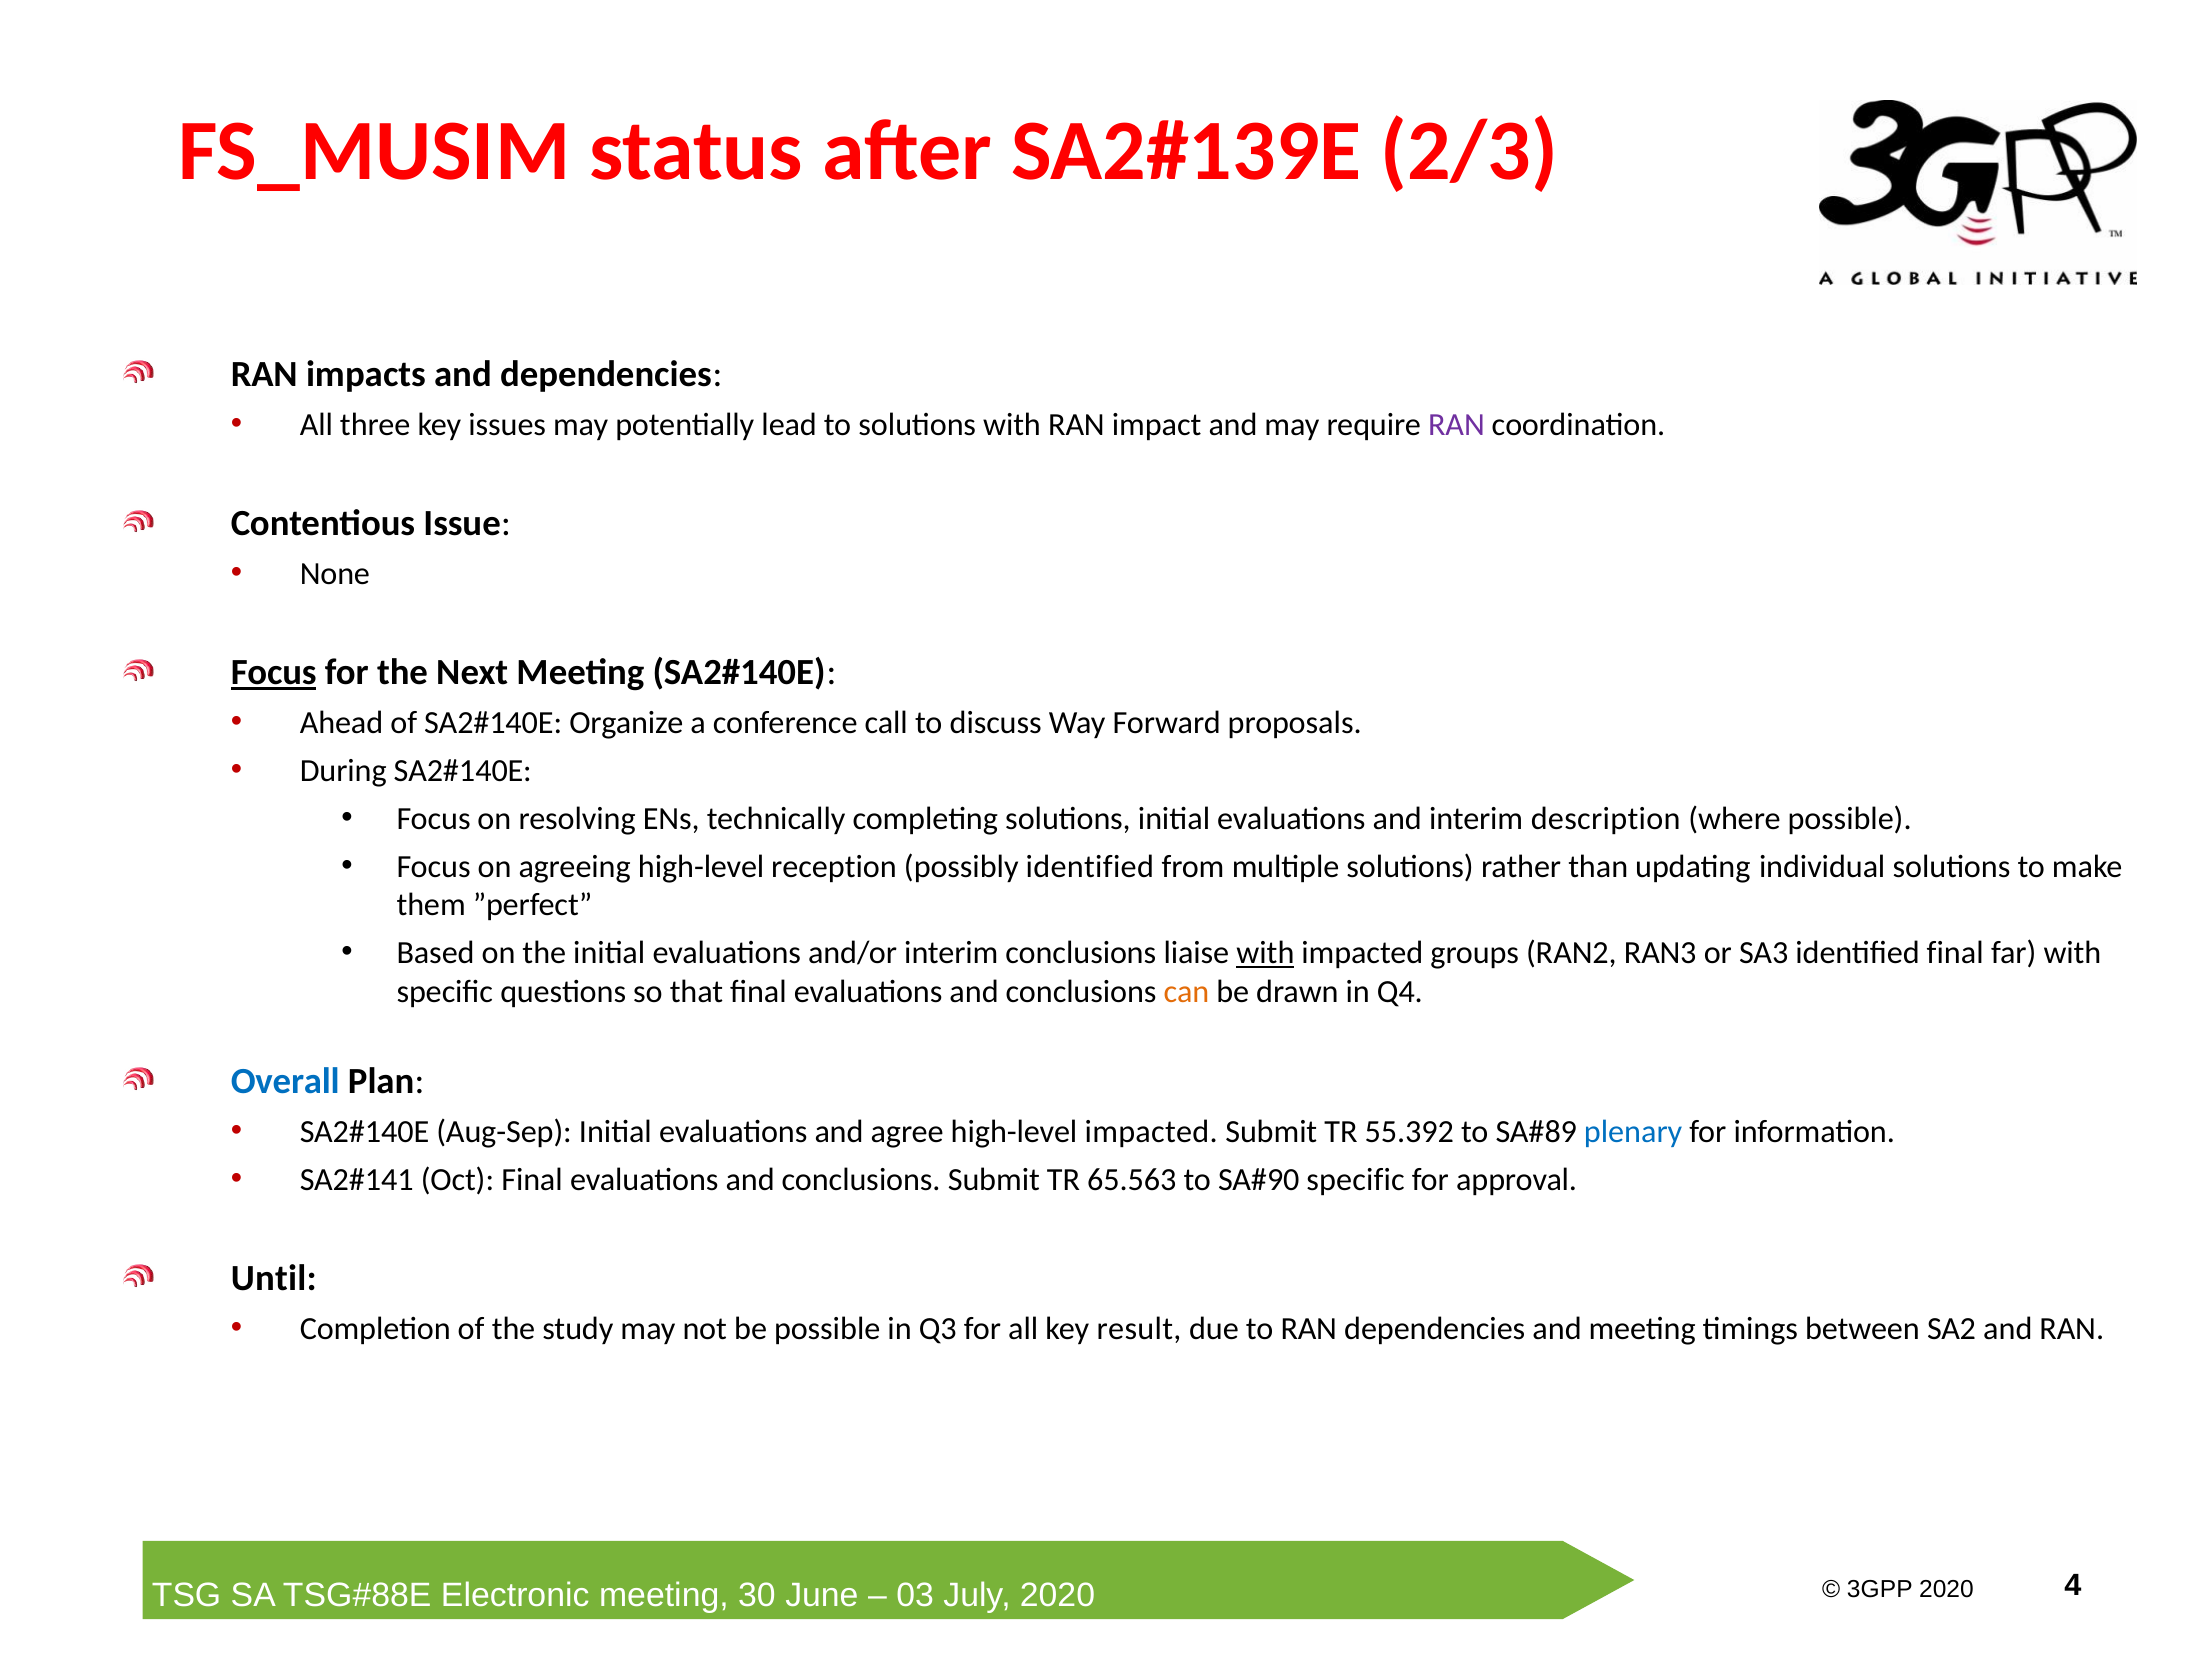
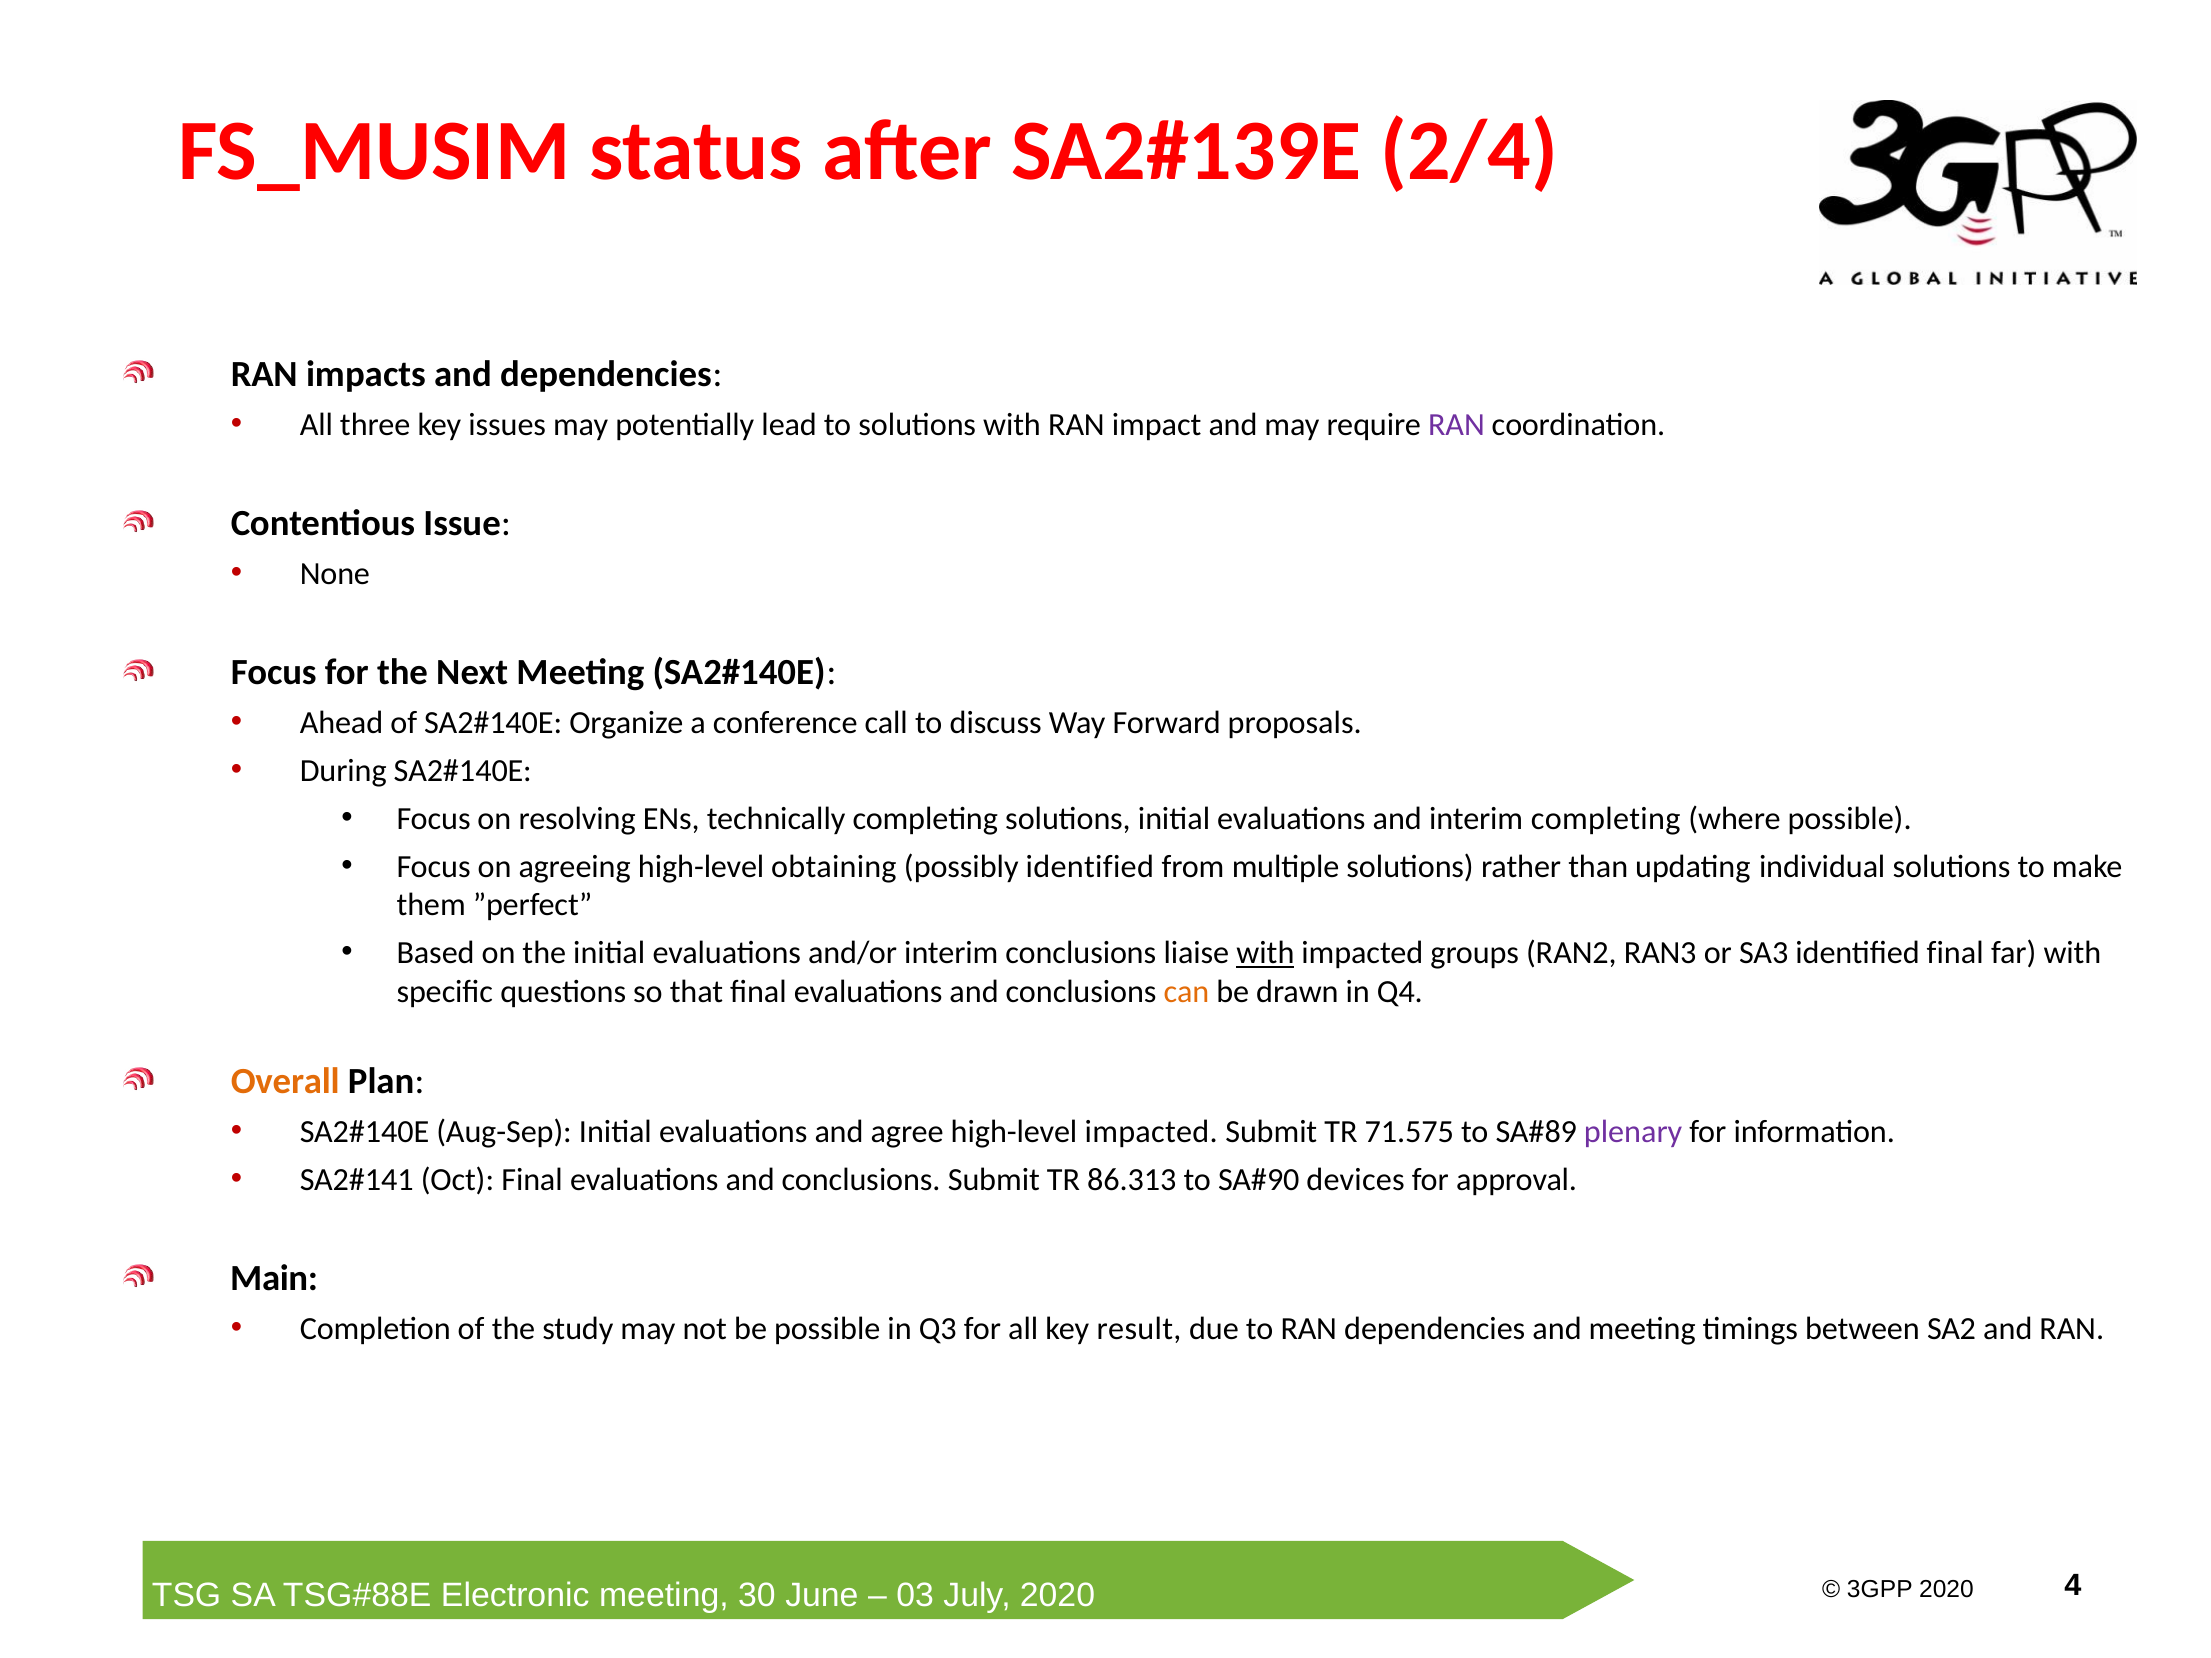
2/3: 2/3 -> 2/4 (1469, 151)
Focus underline: present -> none (274, 673)
interim description: description -> completing (1606, 819)
reception: reception -> obtaining (834, 867)
Overall colour: blue -> orange (285, 1082)
55.392: 55.392 -> 71.575 (1409, 1132)
plenary colour: blue -> purple (1633, 1132)
65.563: 65.563 -> 86.313 (1132, 1180)
specific: specific -> devices (1356, 1180)
Until: Until -> Main (274, 1279)
